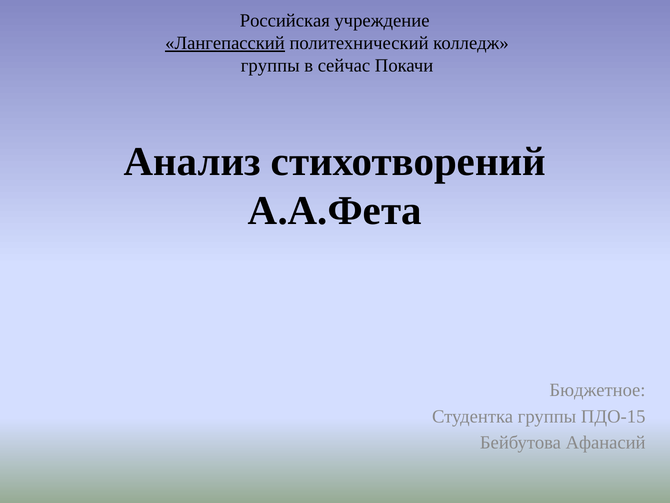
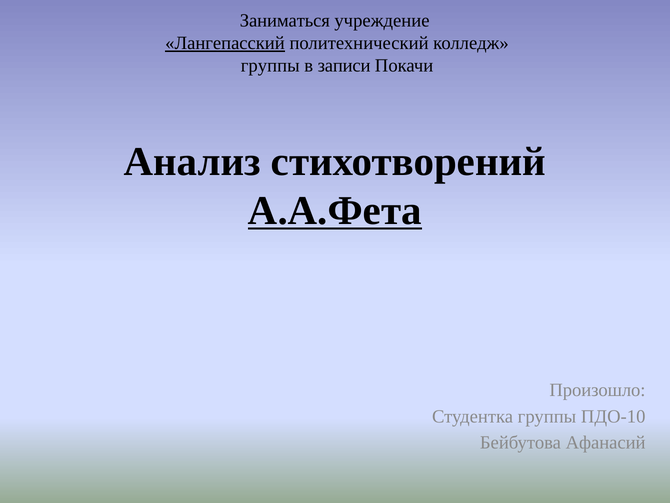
Российская: Российская -> Заниматься (285, 21)
сейчас: сейчас -> записи (344, 65)
А.А.Фета underline: none -> present (335, 211)
Бюджетное: Бюджетное -> Произошло (597, 390)
ПДО-15: ПДО-15 -> ПДО-10 (613, 416)
